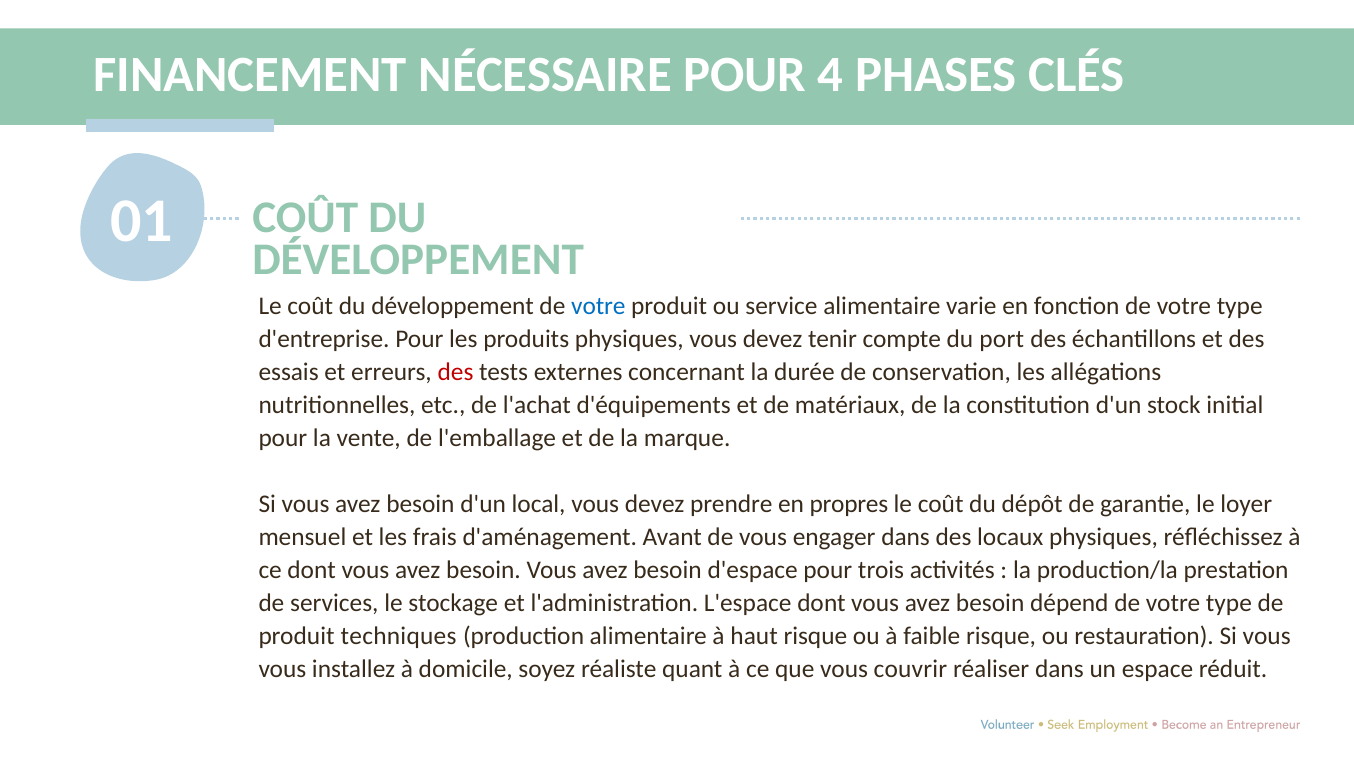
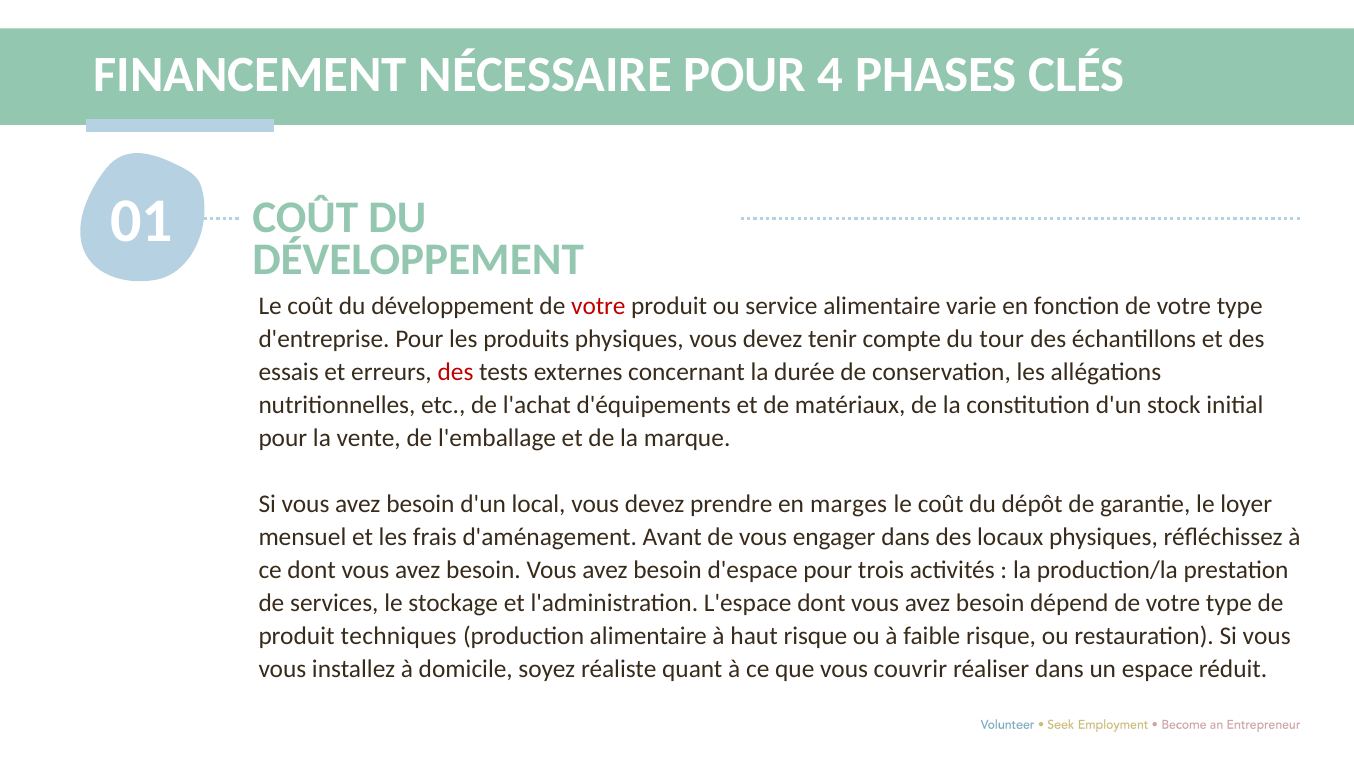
votre colour: blue -> red (598, 306)
port: port -> tour (1002, 339)
propres: propres -> marges (849, 504)
